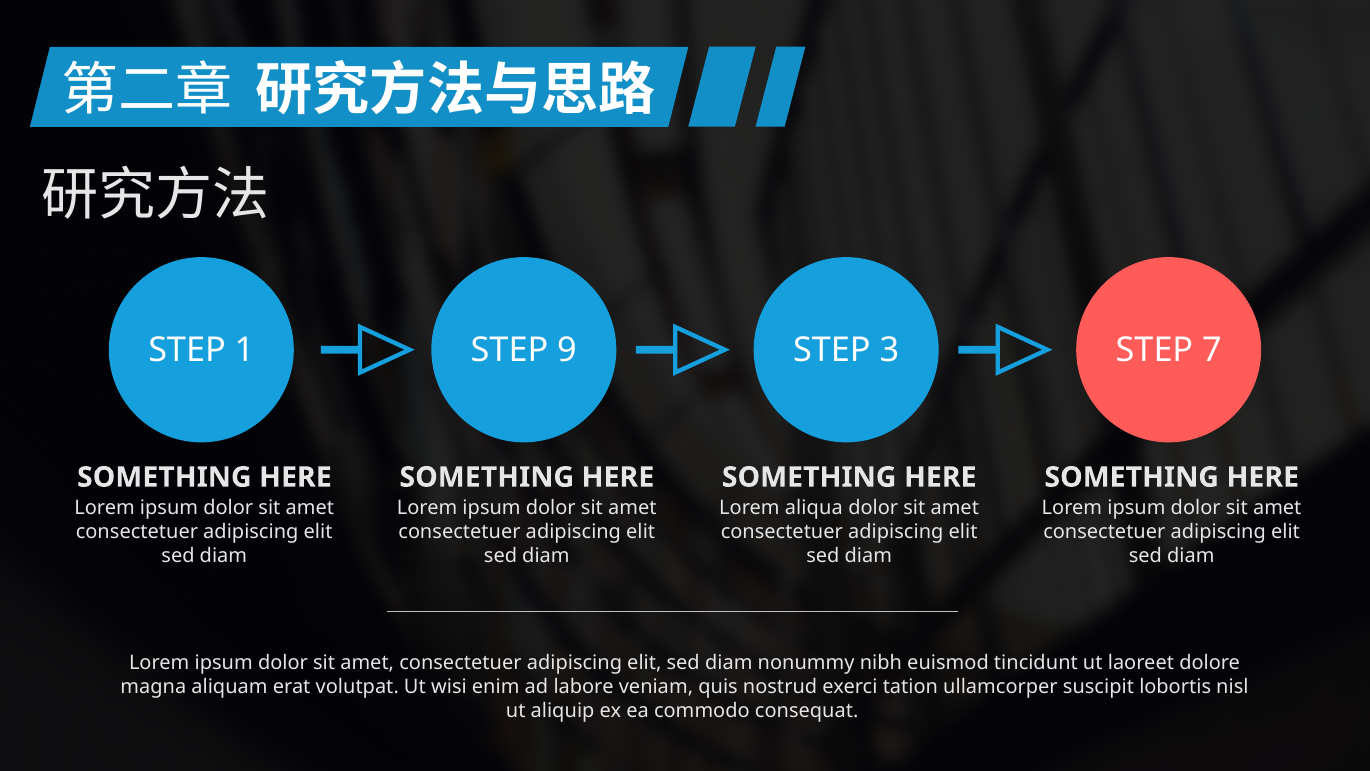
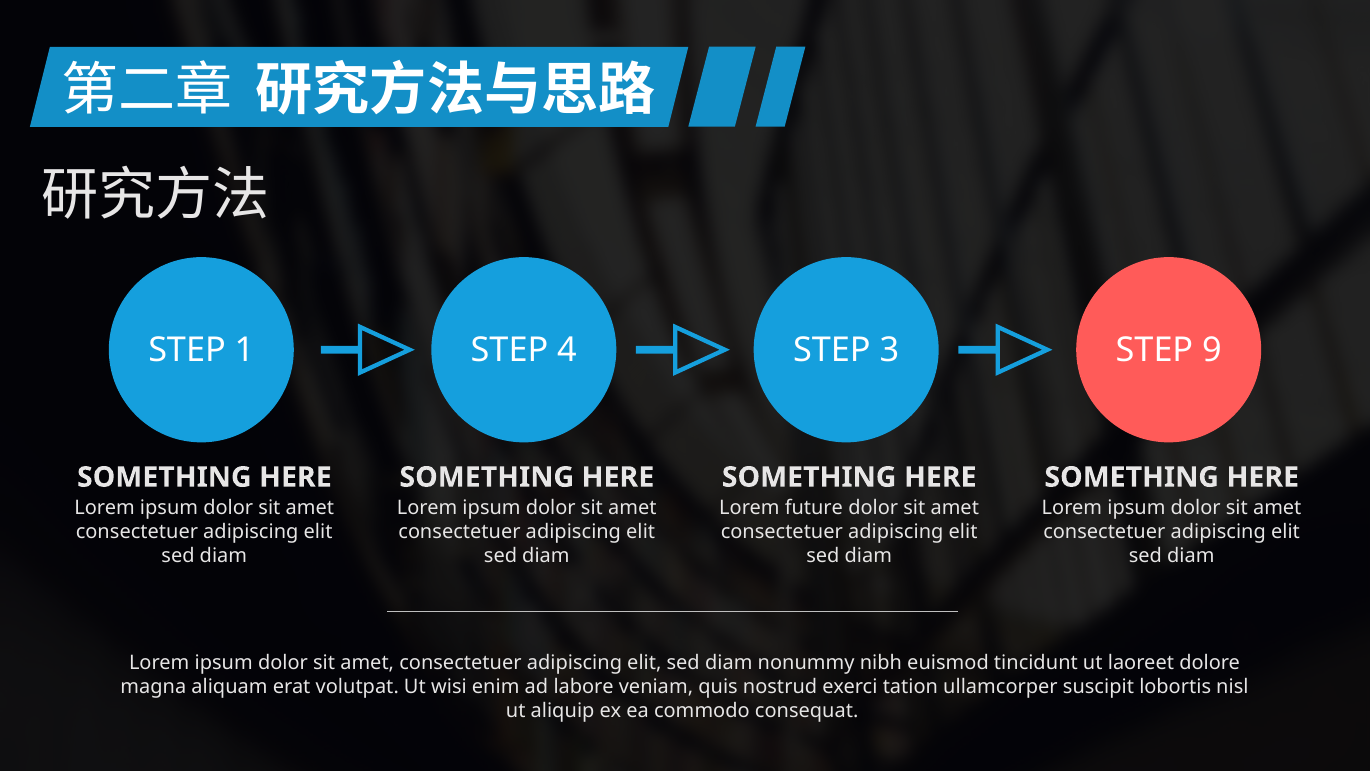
9: 9 -> 4 (567, 350)
7: 7 -> 9 (1212, 350)
aliqua: aliqua -> future (814, 508)
